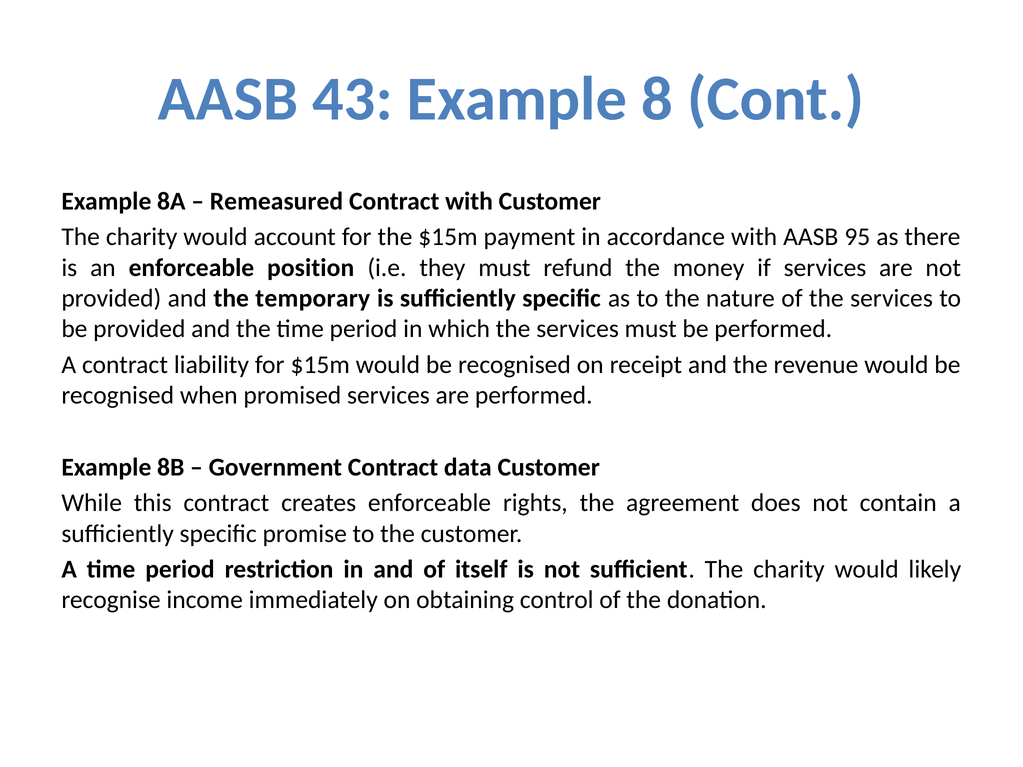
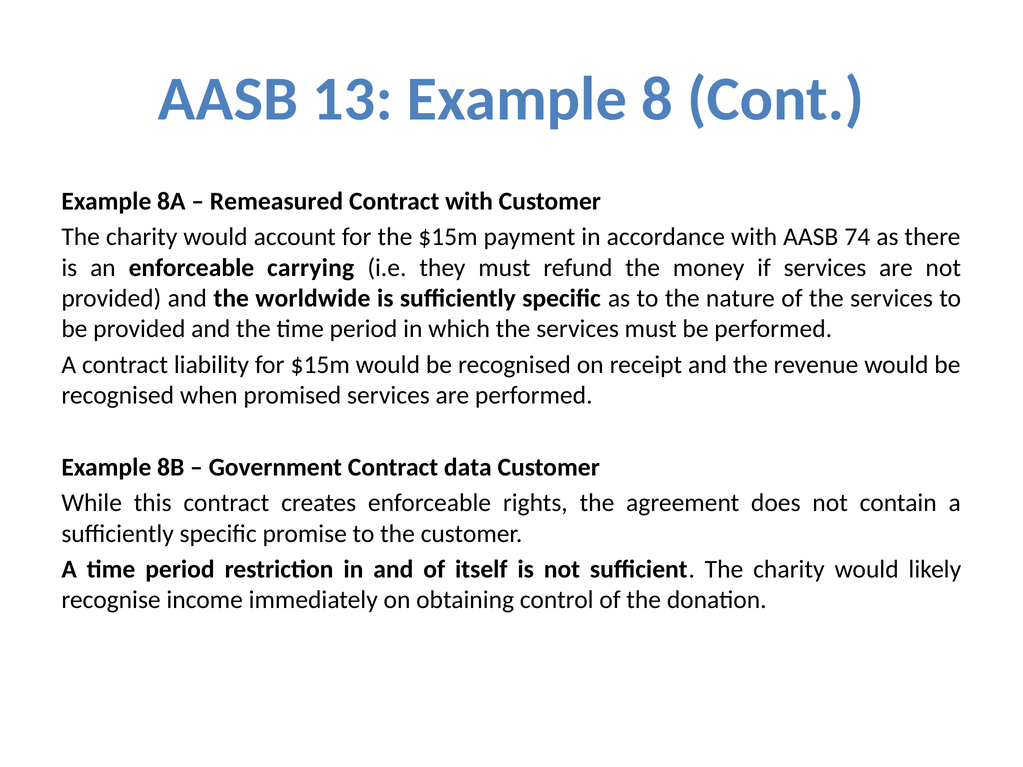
43: 43 -> 13 (352, 99)
95: 95 -> 74 (857, 237)
position: position -> carrying (311, 268)
temporary: temporary -> worldwide (313, 298)
